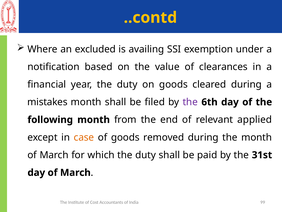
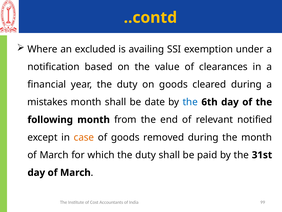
filed: filed -> date (155, 102)
the colour: purple -> blue (190, 102)
applied: applied -> notified (255, 119)
